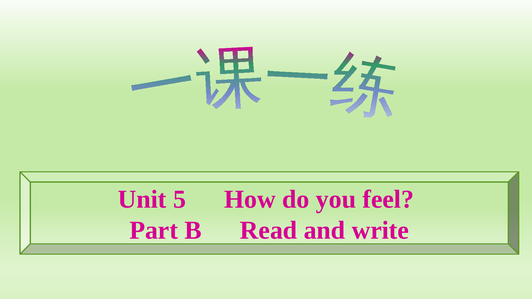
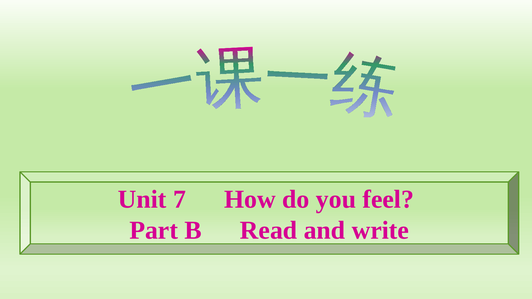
5: 5 -> 7 (179, 199)
